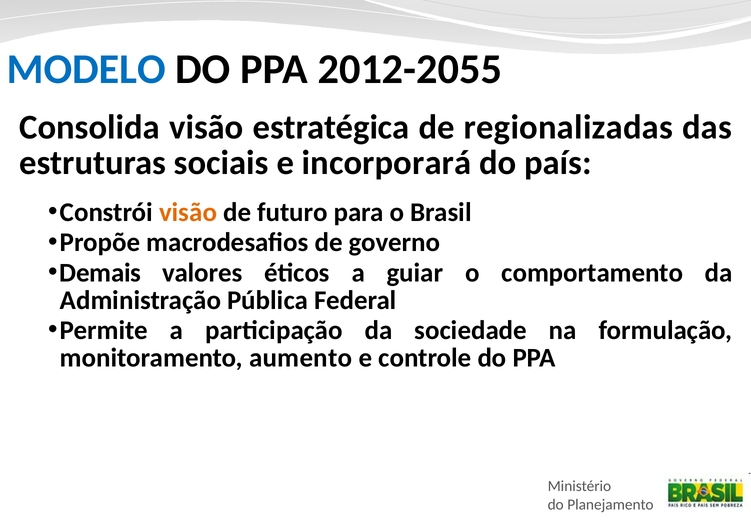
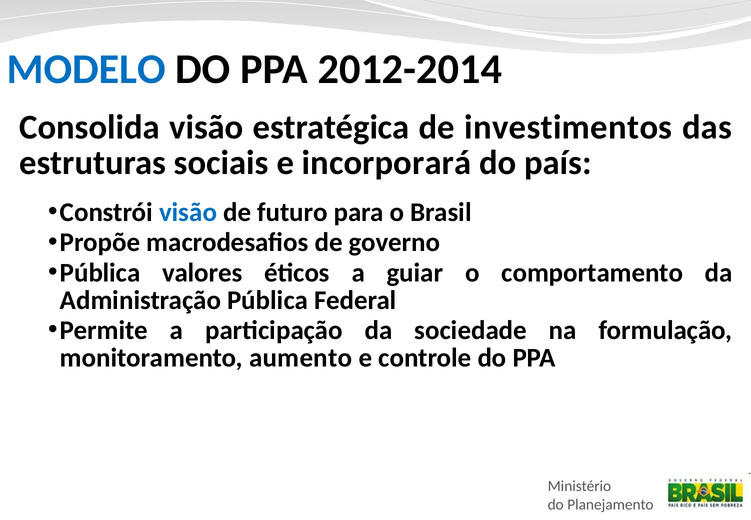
2012-2055: 2012-2055 -> 2012-2014 (410, 69)
regionalizadas: regionalizadas -> investimentos (568, 128)
visão colour: orange -> blue (188, 212)
Demais: Demais -> Pública (100, 273)
